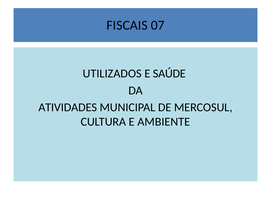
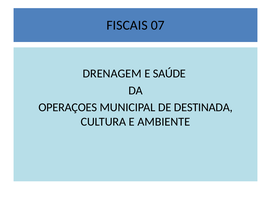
UTILIZADOS: UTILIZADOS -> DRENAGEM (112, 74)
ATIVIDADES: ATIVIDADES -> OPERAÇOES (68, 107)
MERCOSUL: MERCOSUL -> DESTINADA (203, 107)
